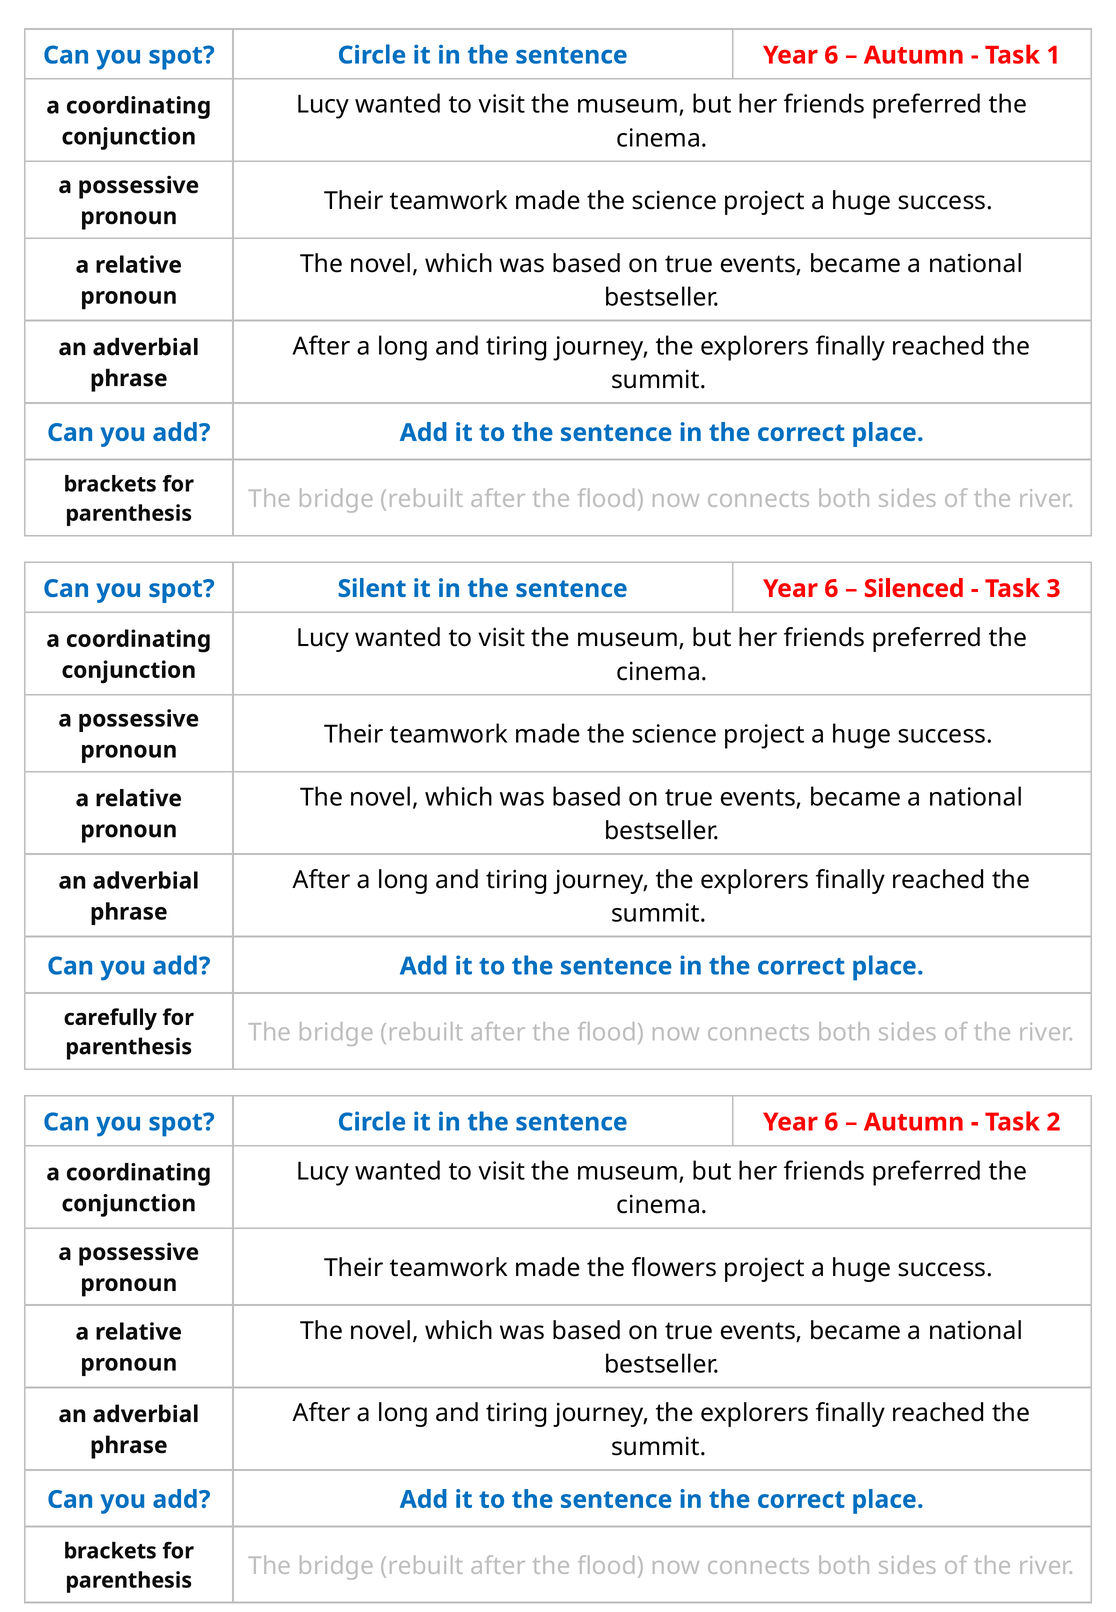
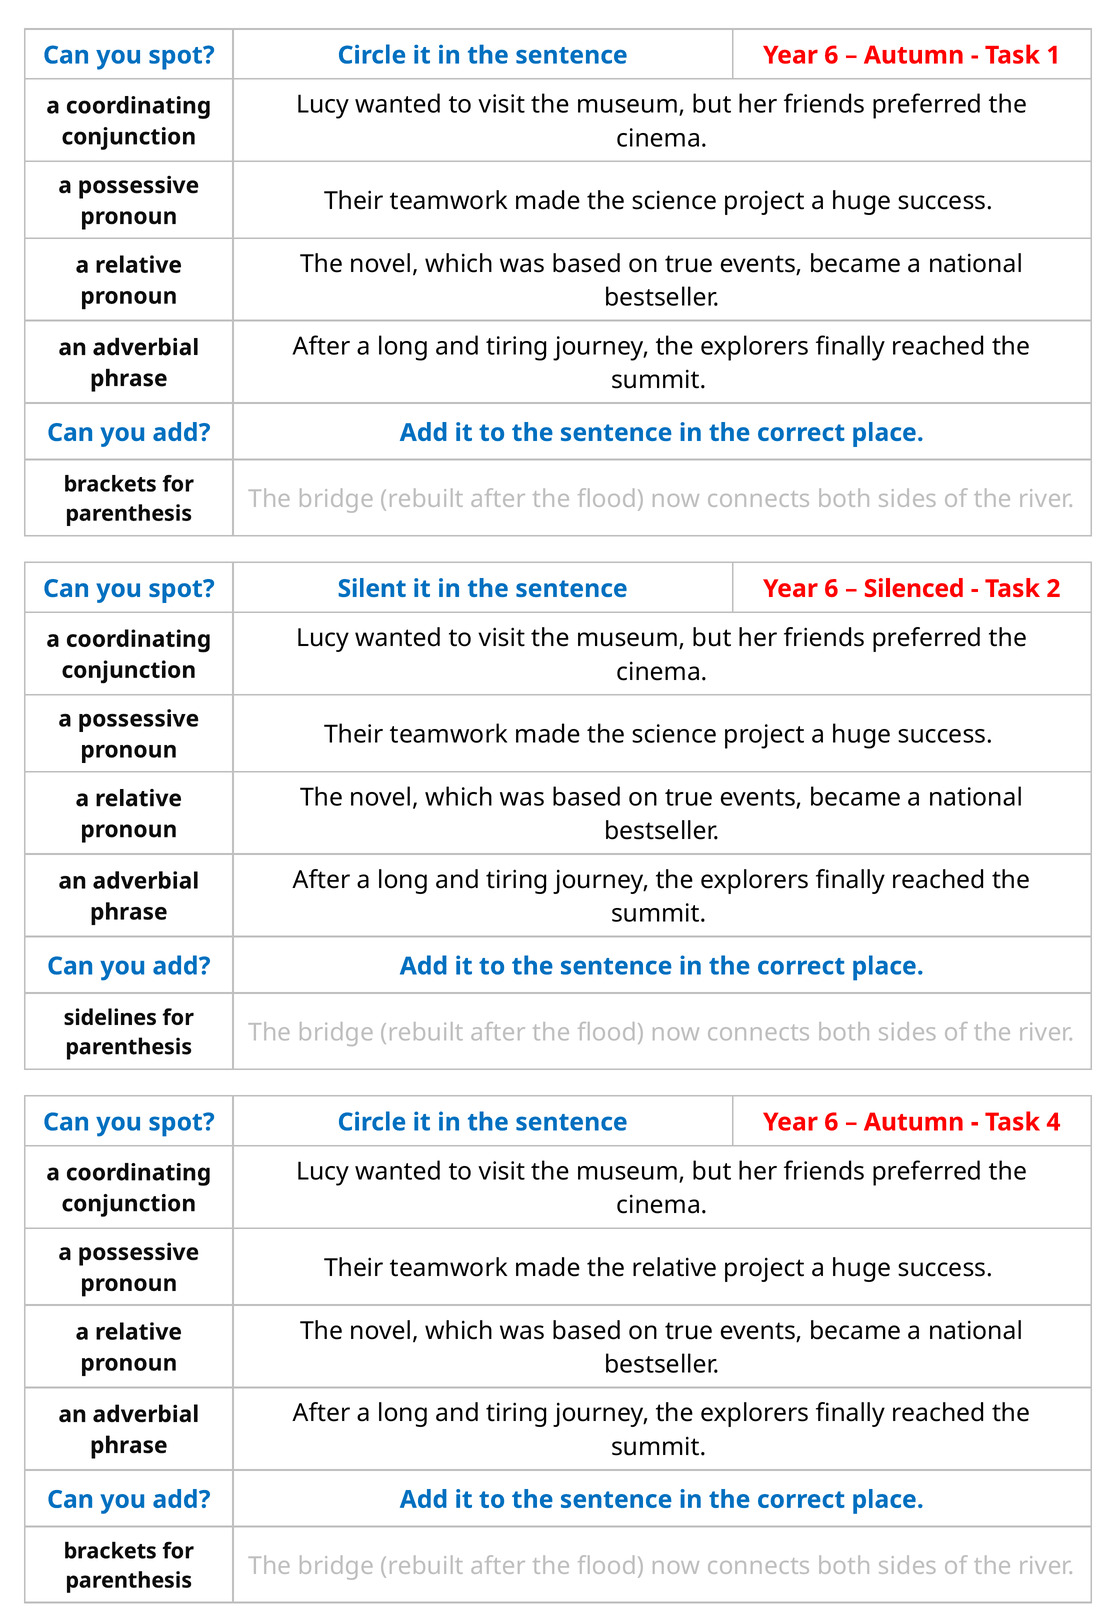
3: 3 -> 2 (1053, 589)
carefully: carefully -> sidelines (110, 1018)
2: 2 -> 4 (1053, 1122)
the flowers: flowers -> relative (674, 1268)
